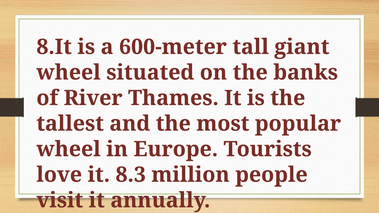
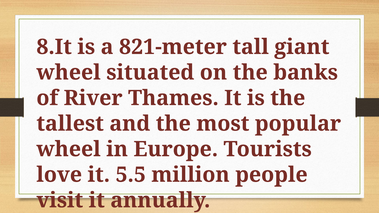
600-meter: 600-meter -> 821-meter (173, 47)
8.3: 8.3 -> 5.5 (131, 175)
